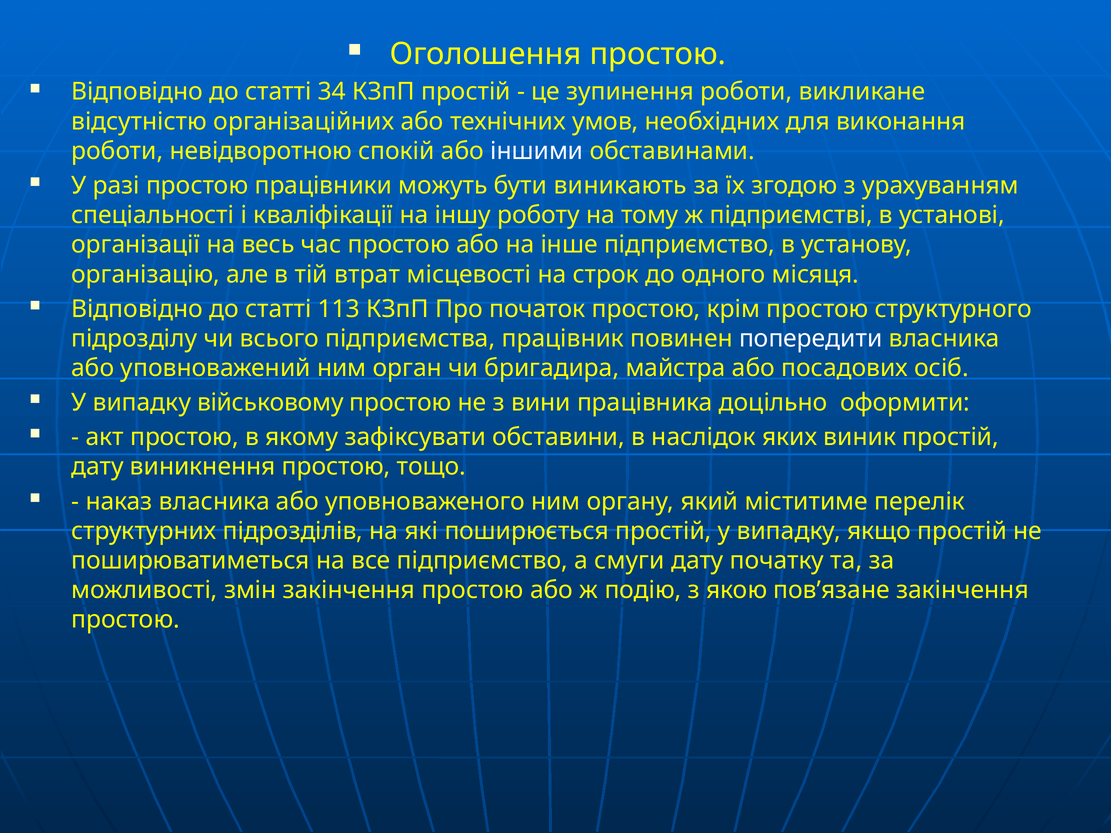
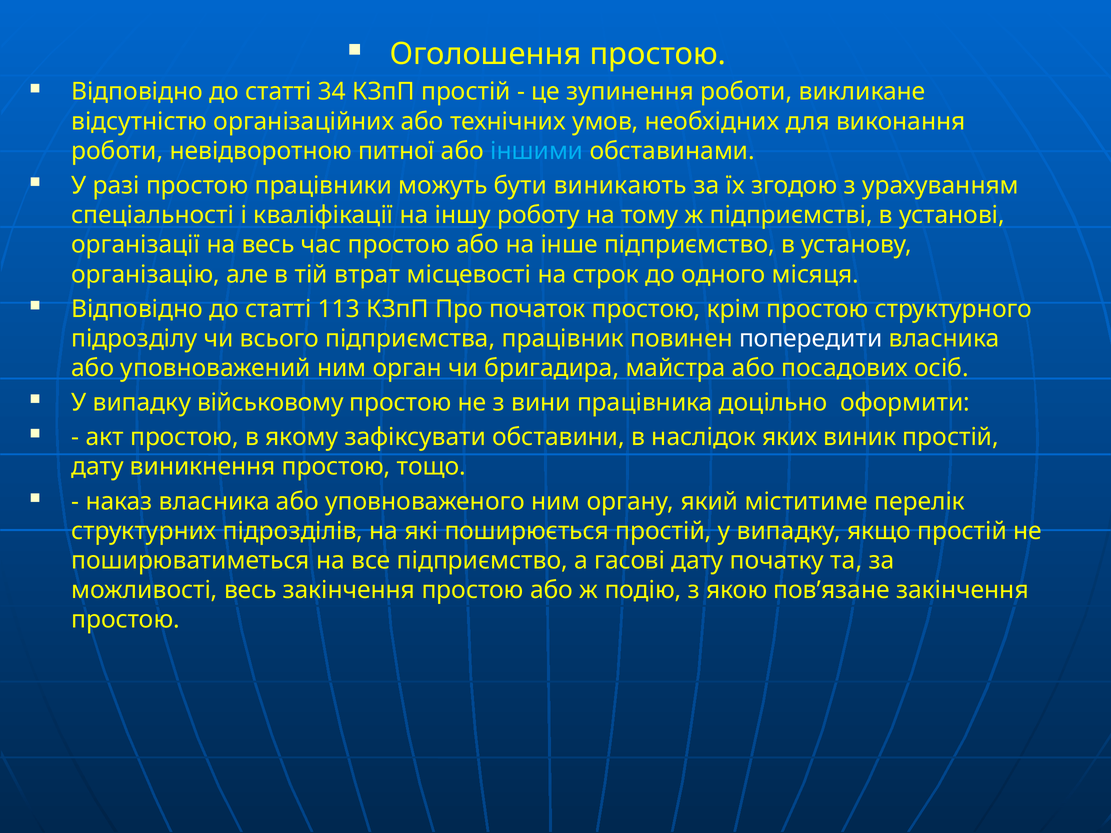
спокій: спокій -> питної (397, 151)
іншими colour: white -> light blue (537, 151)
смуги: смуги -> гасові (630, 561)
можливості змін: змін -> весь (250, 590)
